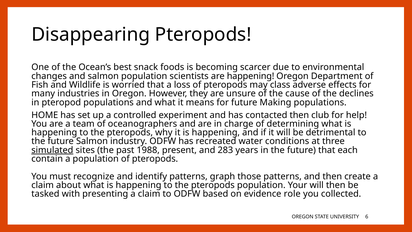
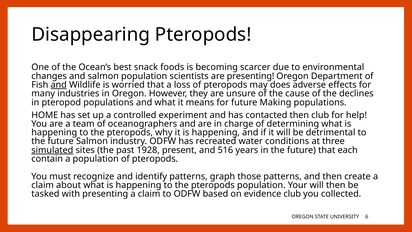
are happening: happening -> presenting (251, 76)
and underline: none -> present (59, 85)
class: class -> does (280, 85)
1988: 1988 -> 1928 (148, 150)
283: 283 -> 516 (225, 150)
evidence role: role -> club (292, 194)
